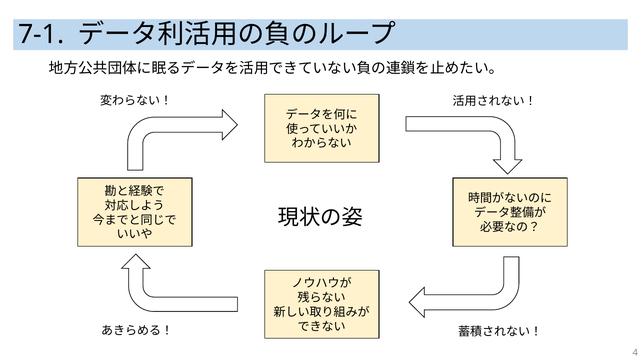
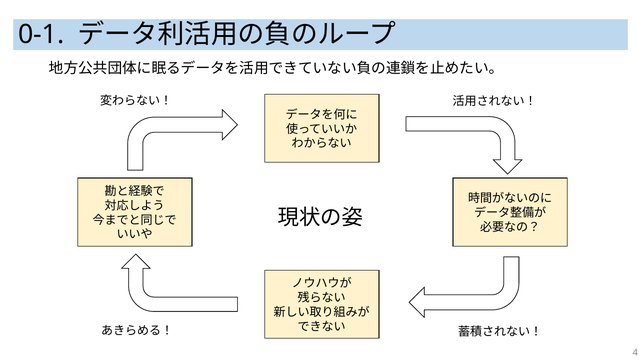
7-1: 7-1 -> 0-1 (41, 35)
